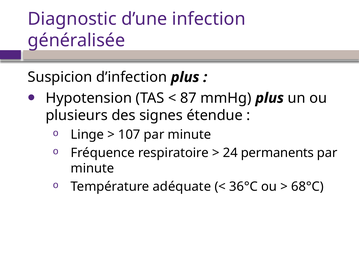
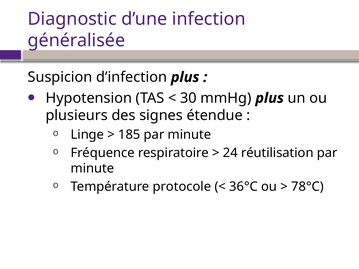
87: 87 -> 30 (188, 98)
107: 107 -> 185 (129, 135)
permanents: permanents -> réutilisation (277, 153)
adéquate: adéquate -> protocole (182, 187)
68°C: 68°C -> 78°C (307, 187)
